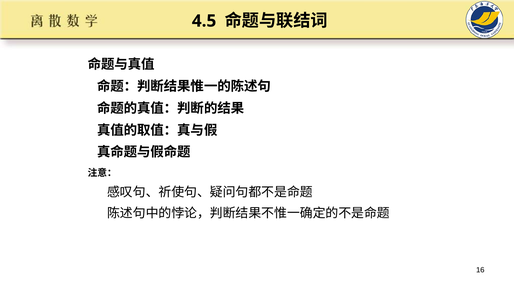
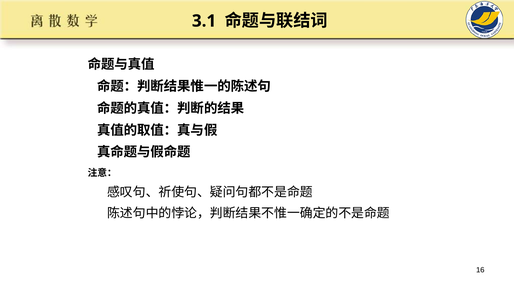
4.5: 4.5 -> 3.1 (204, 21)
